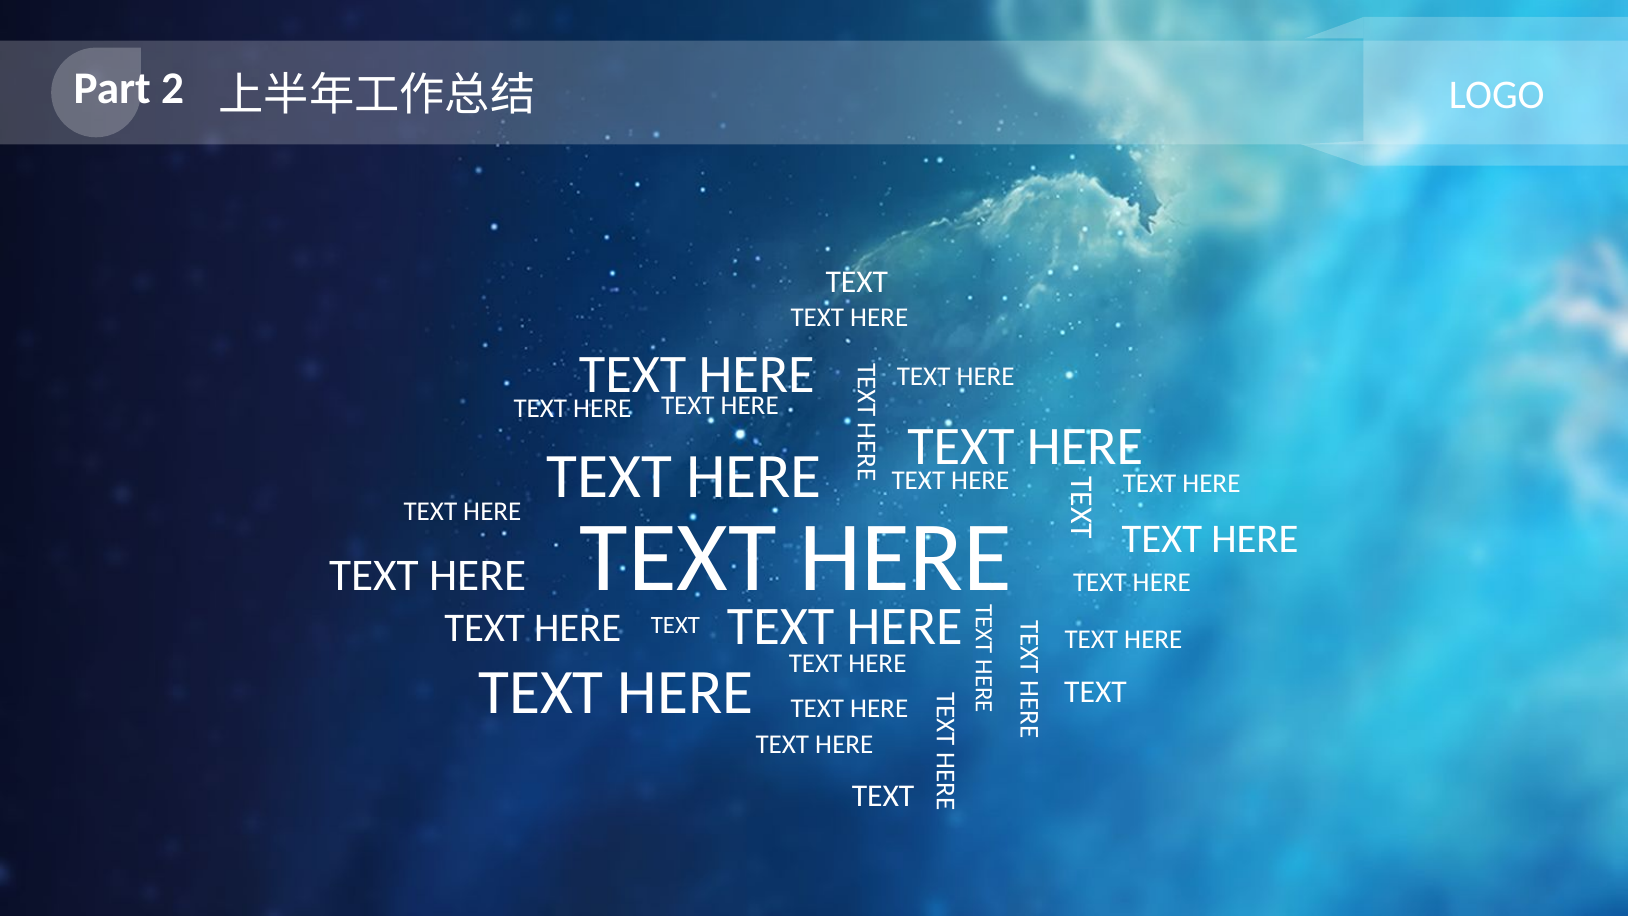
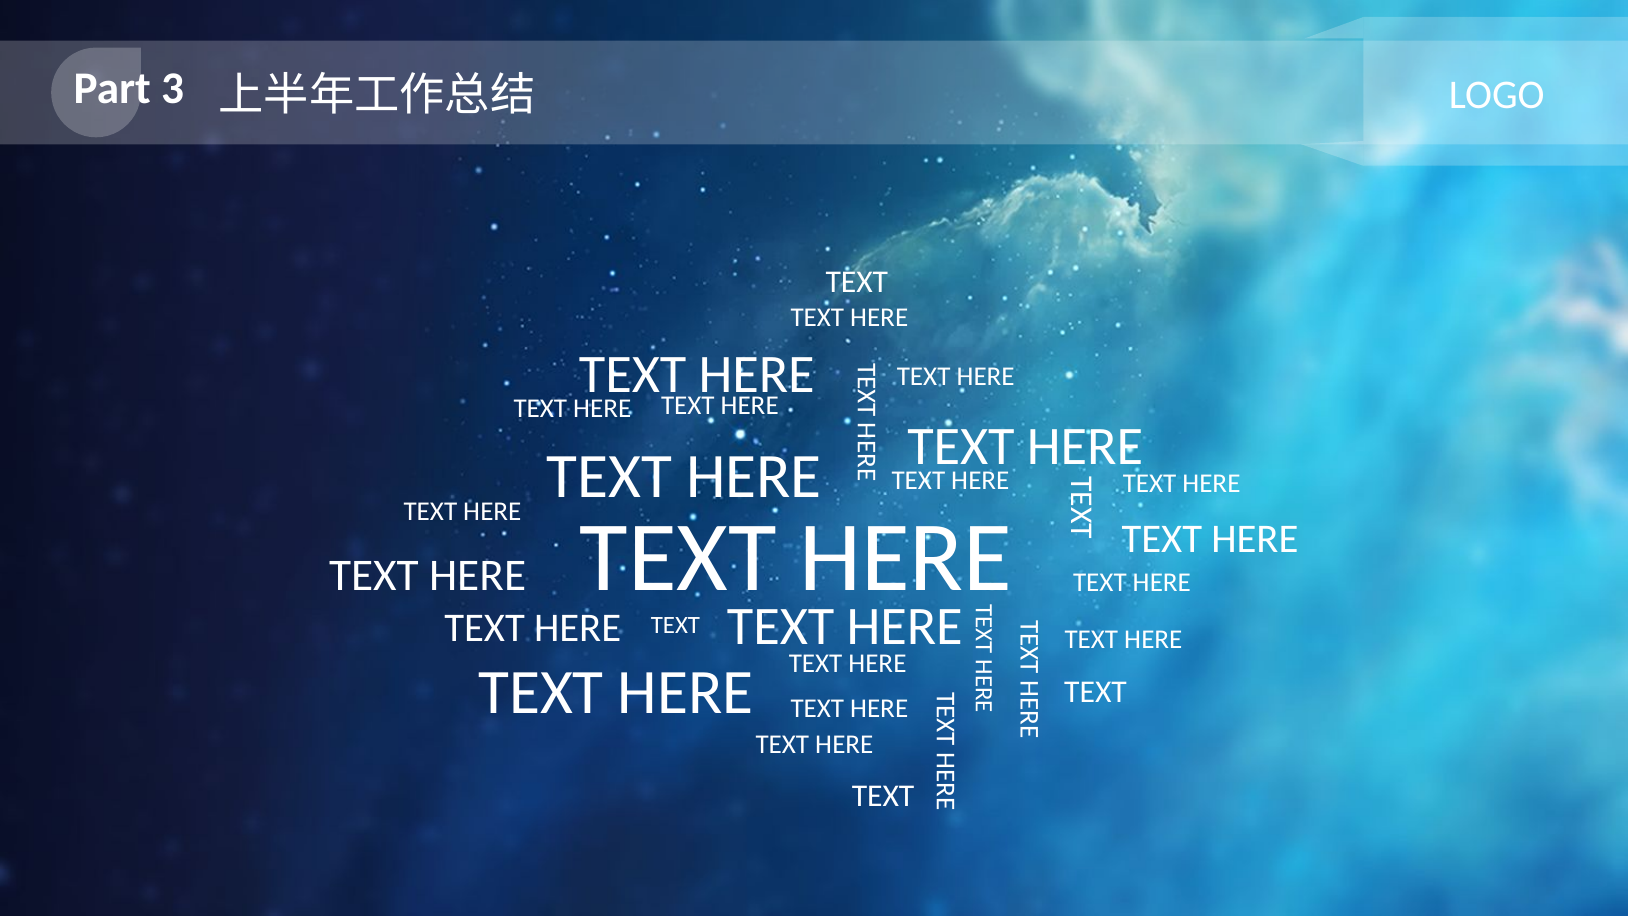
2: 2 -> 3 (173, 88)
